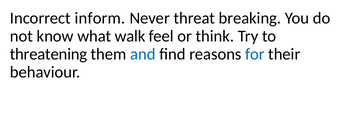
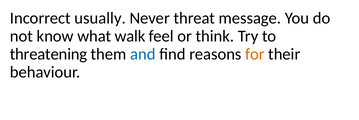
inform: inform -> usually (100, 18)
breaking: breaking -> message (250, 18)
for colour: blue -> orange (255, 54)
